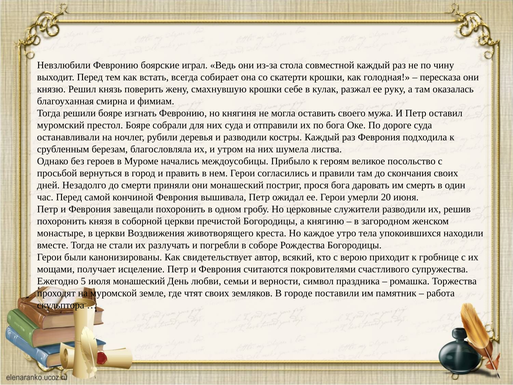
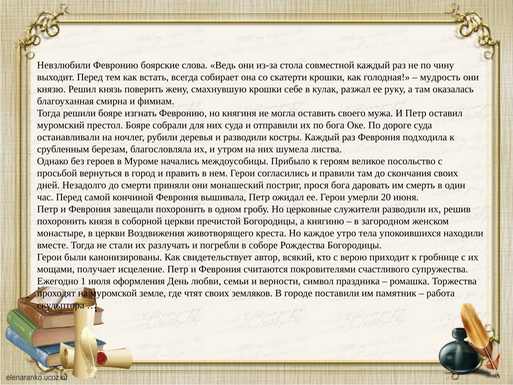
играл: играл -> слова (195, 65)
пересказа: пересказа -> мудрость (440, 77)
5: 5 -> 1 (83, 281)
июля монашеский: монашеский -> оформления (139, 281)
